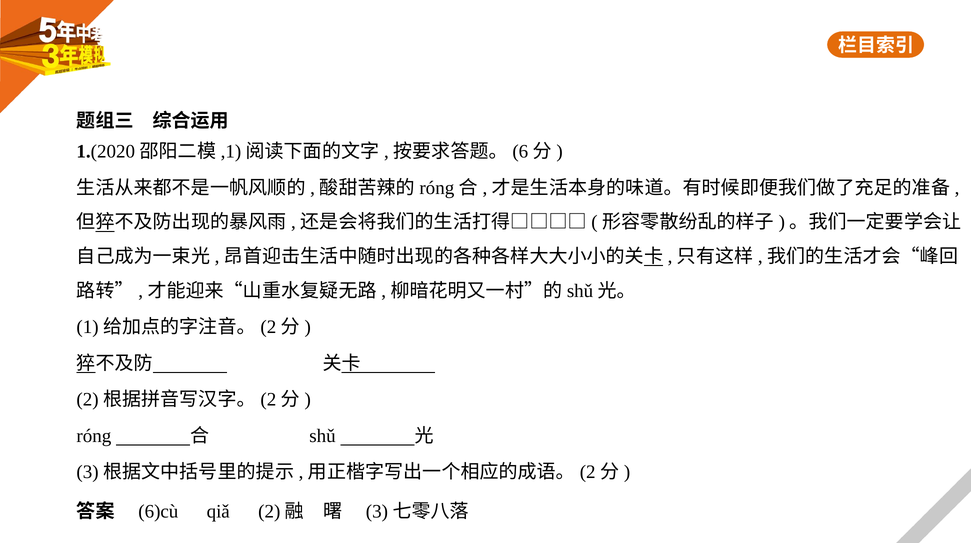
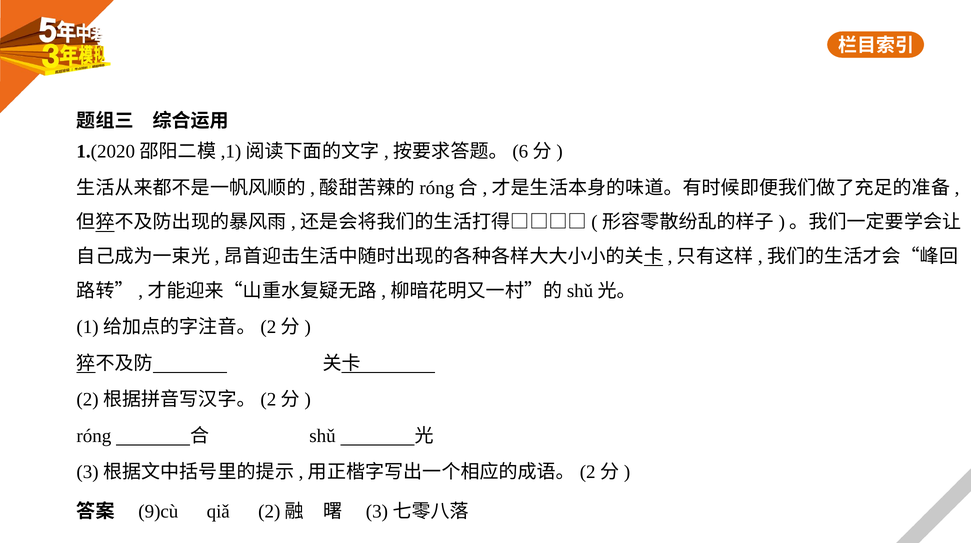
6)cù: 6)cù -> 9)cù (158, 511)
